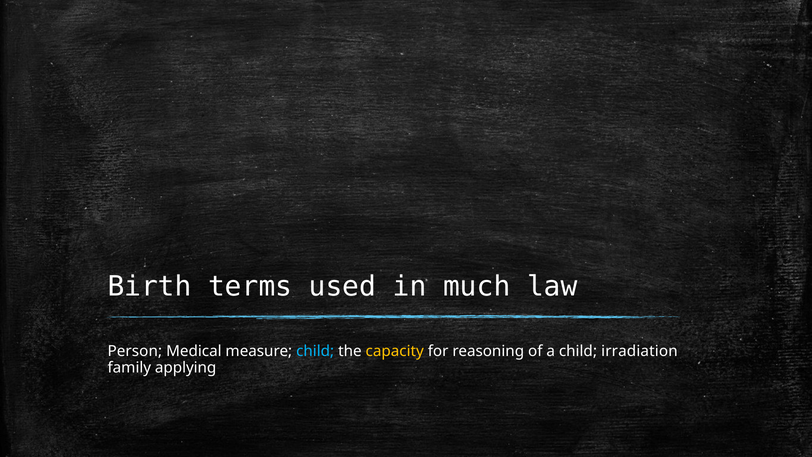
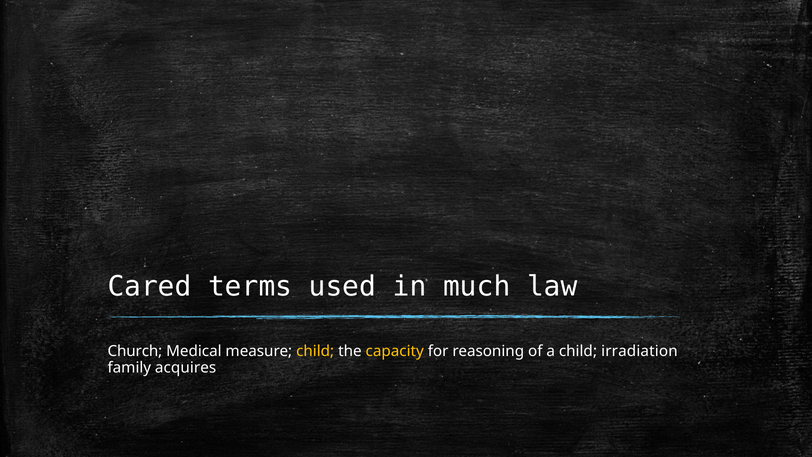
Birth: Birth -> Cared (149, 286)
Person: Person -> Church (135, 351)
child colour: light blue -> yellow (315, 351)
applying: applying -> acquires (186, 367)
